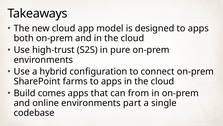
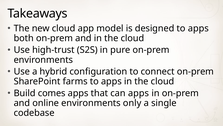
can from: from -> apps (138, 93)
part: part -> only (132, 103)
